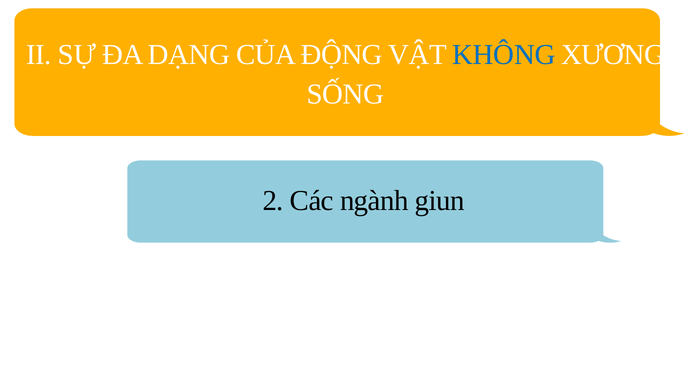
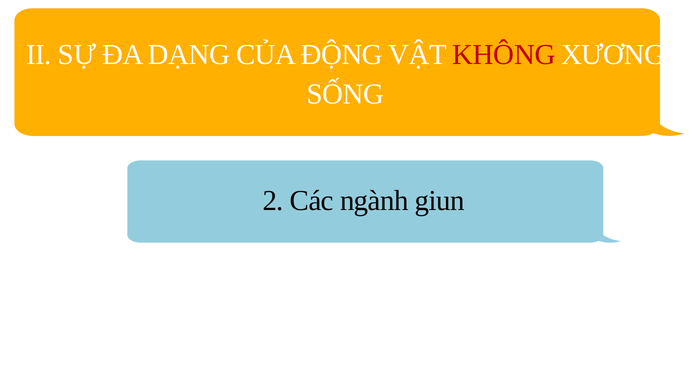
KHÔNG colour: blue -> red (504, 54)
